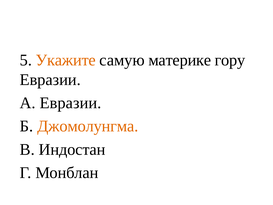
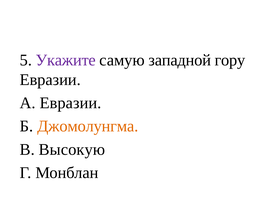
Укажите colour: orange -> purple (66, 60)
материке: материке -> западной (180, 60)
Индостан: Индостан -> Высокую (72, 149)
